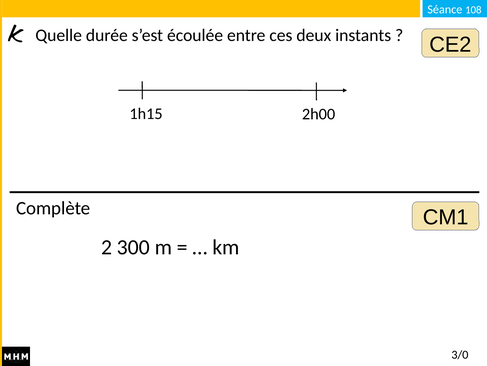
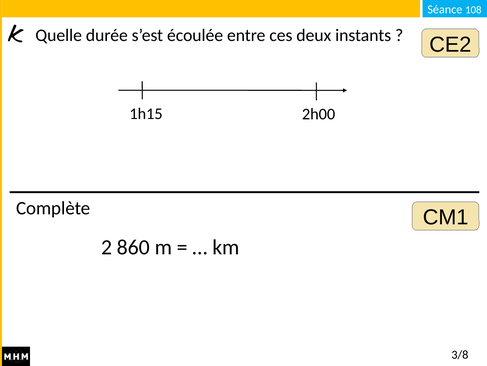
300: 300 -> 860 (133, 247)
3/0: 3/0 -> 3/8 (460, 354)
